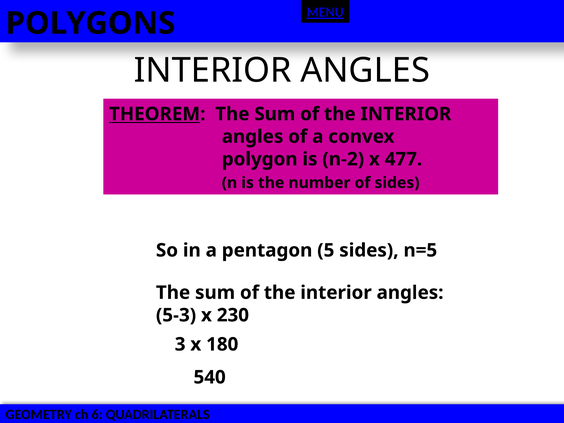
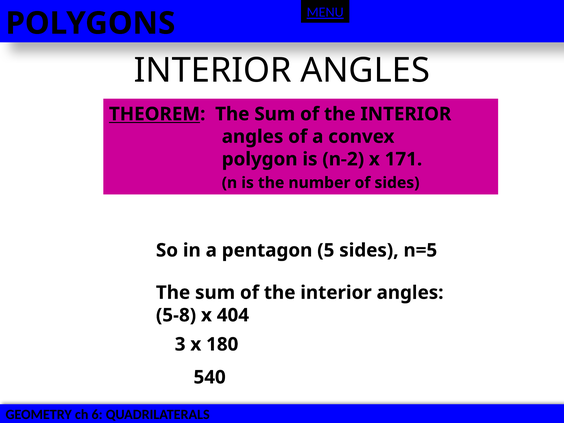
477: 477 -> 171 (403, 159)
5-3: 5-3 -> 5-8 (176, 315)
230: 230 -> 404 (233, 315)
